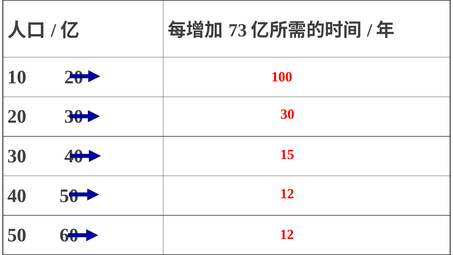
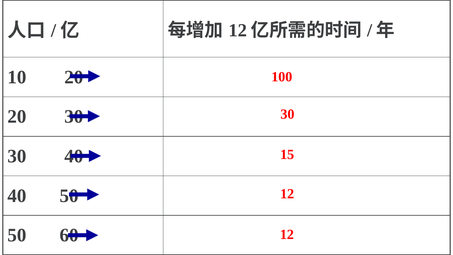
73: 73 -> 12 (238, 31)
